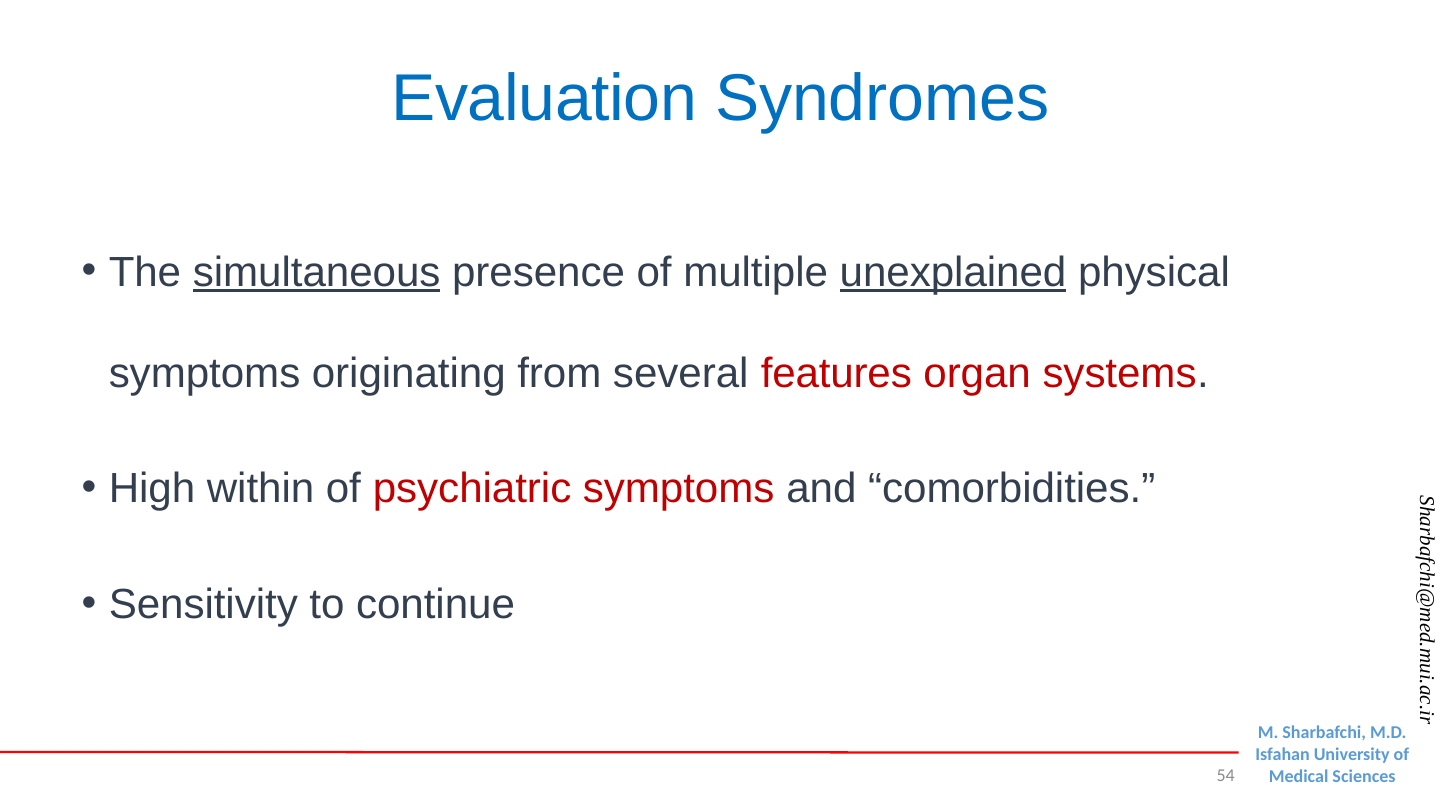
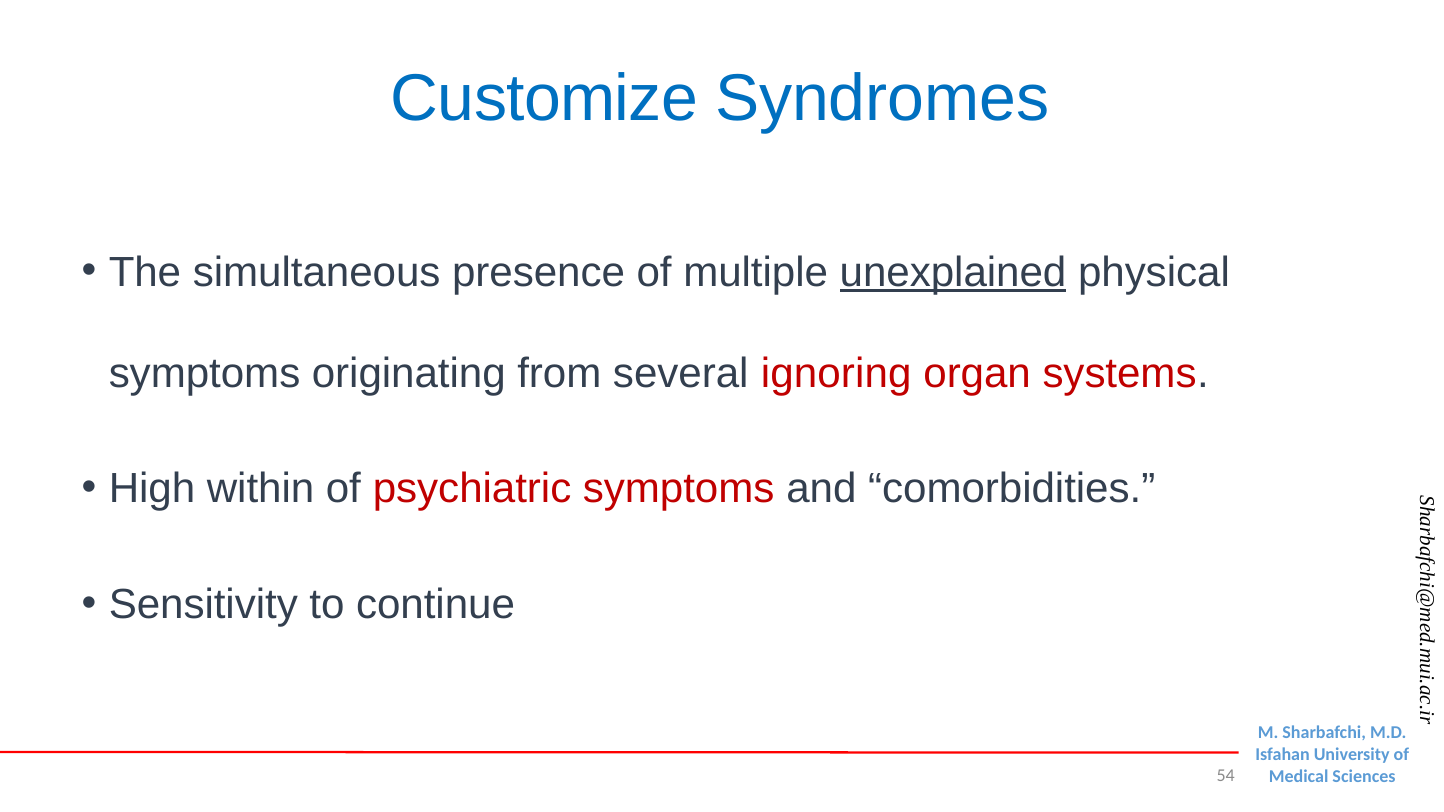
Evaluation: Evaluation -> Customize (544, 99)
simultaneous underline: present -> none (317, 272)
features: features -> ignoring (836, 373)
